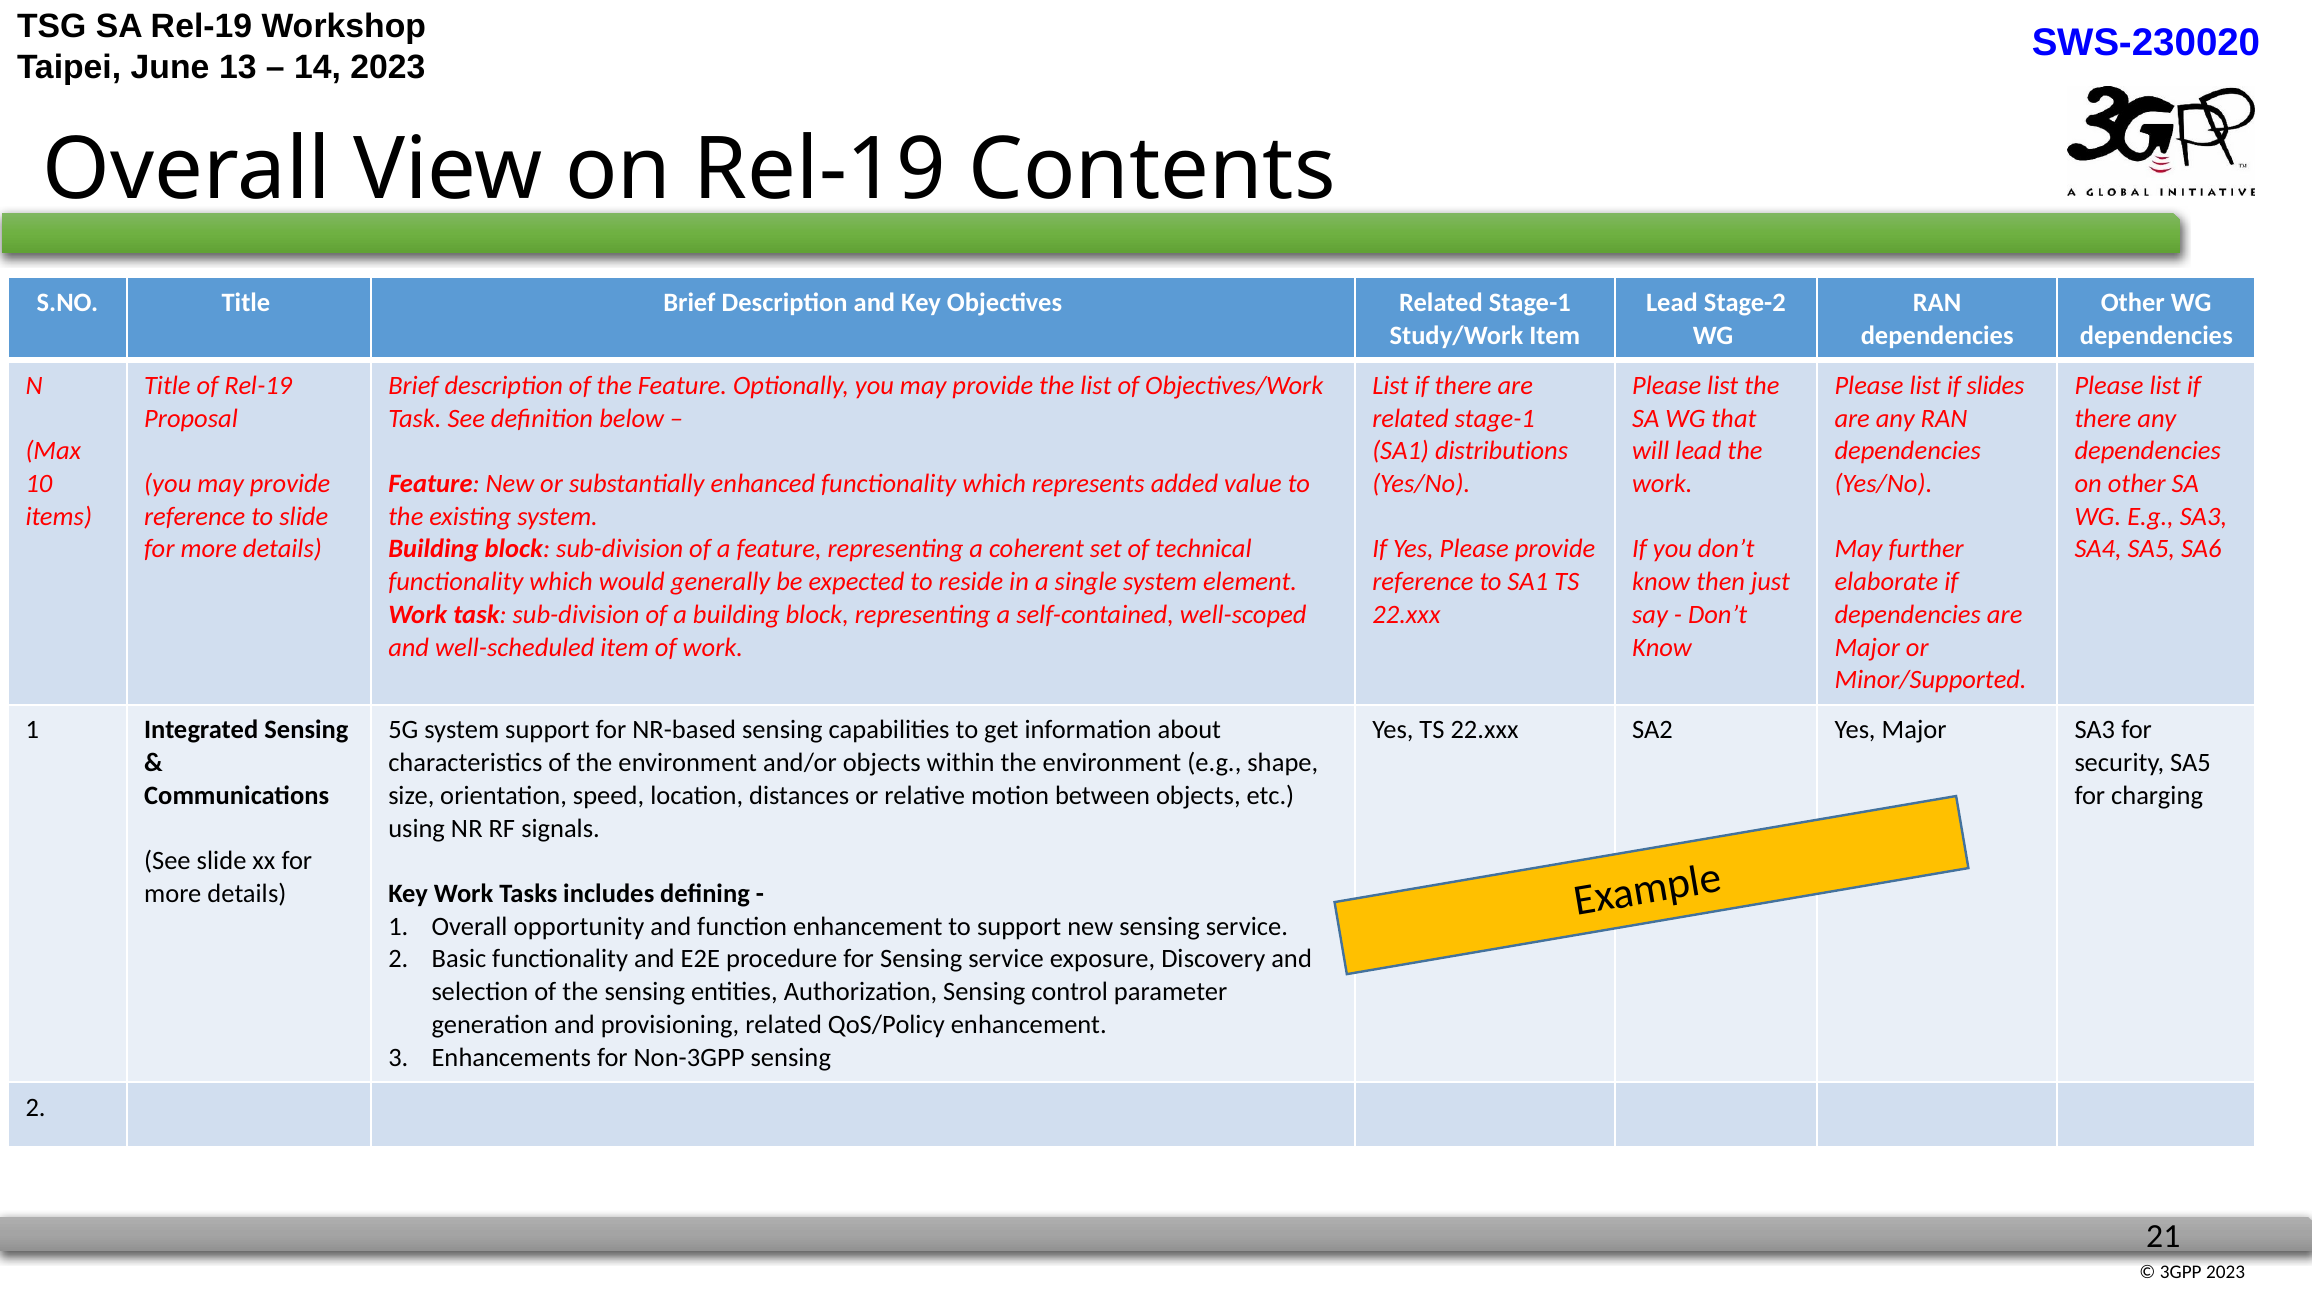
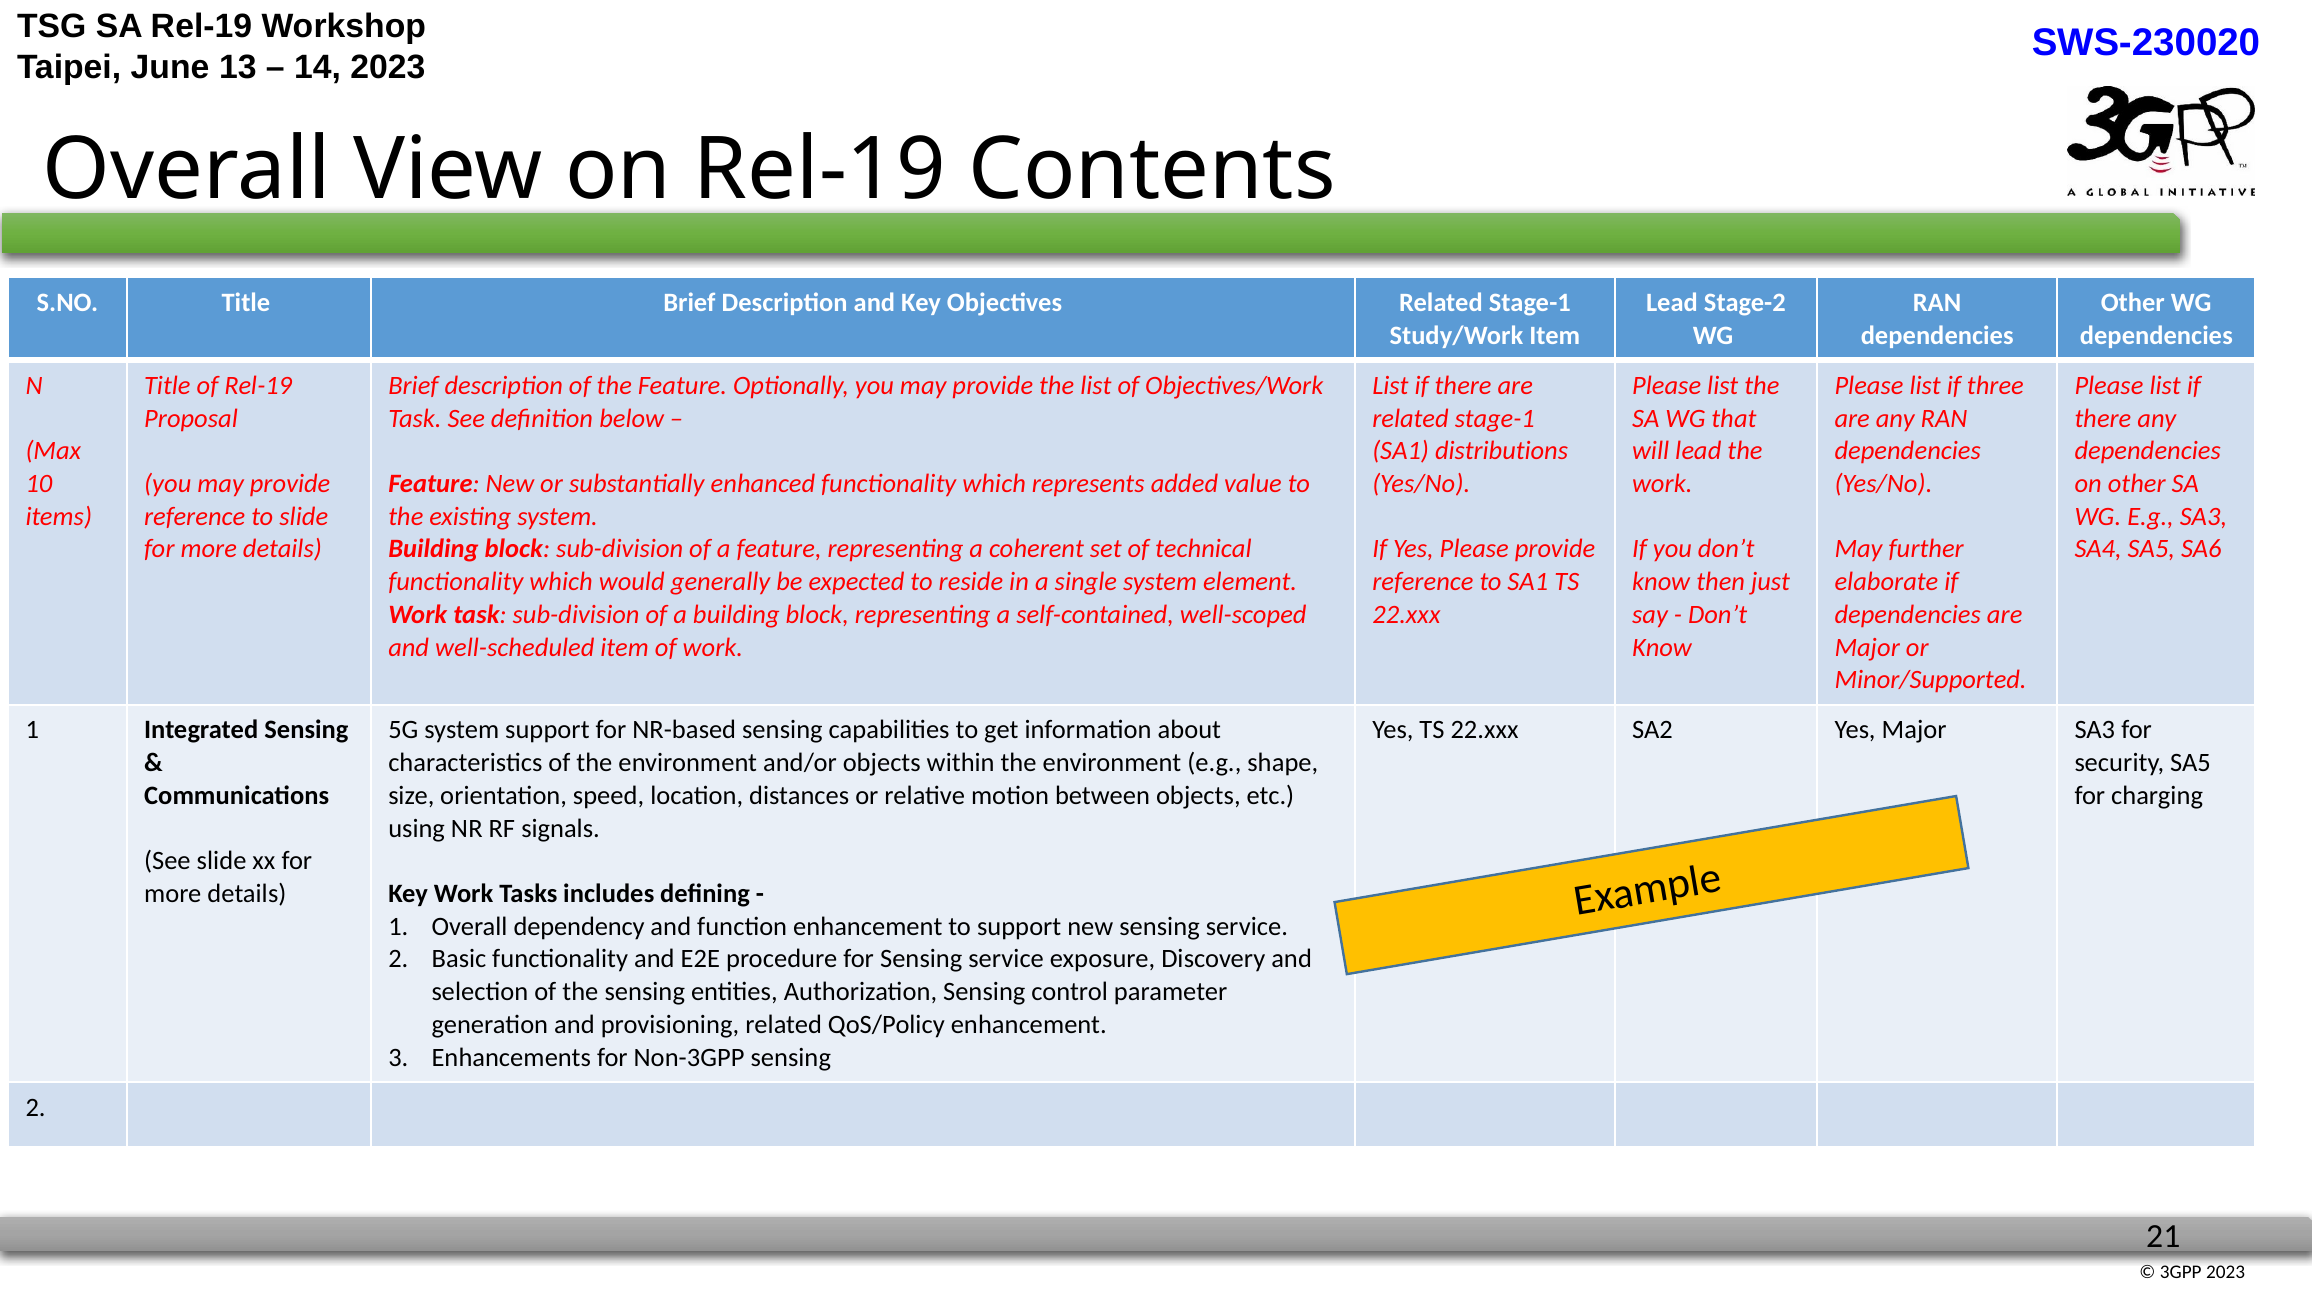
slides: slides -> three (1995, 385)
opportunity: opportunity -> dependency (579, 926)
